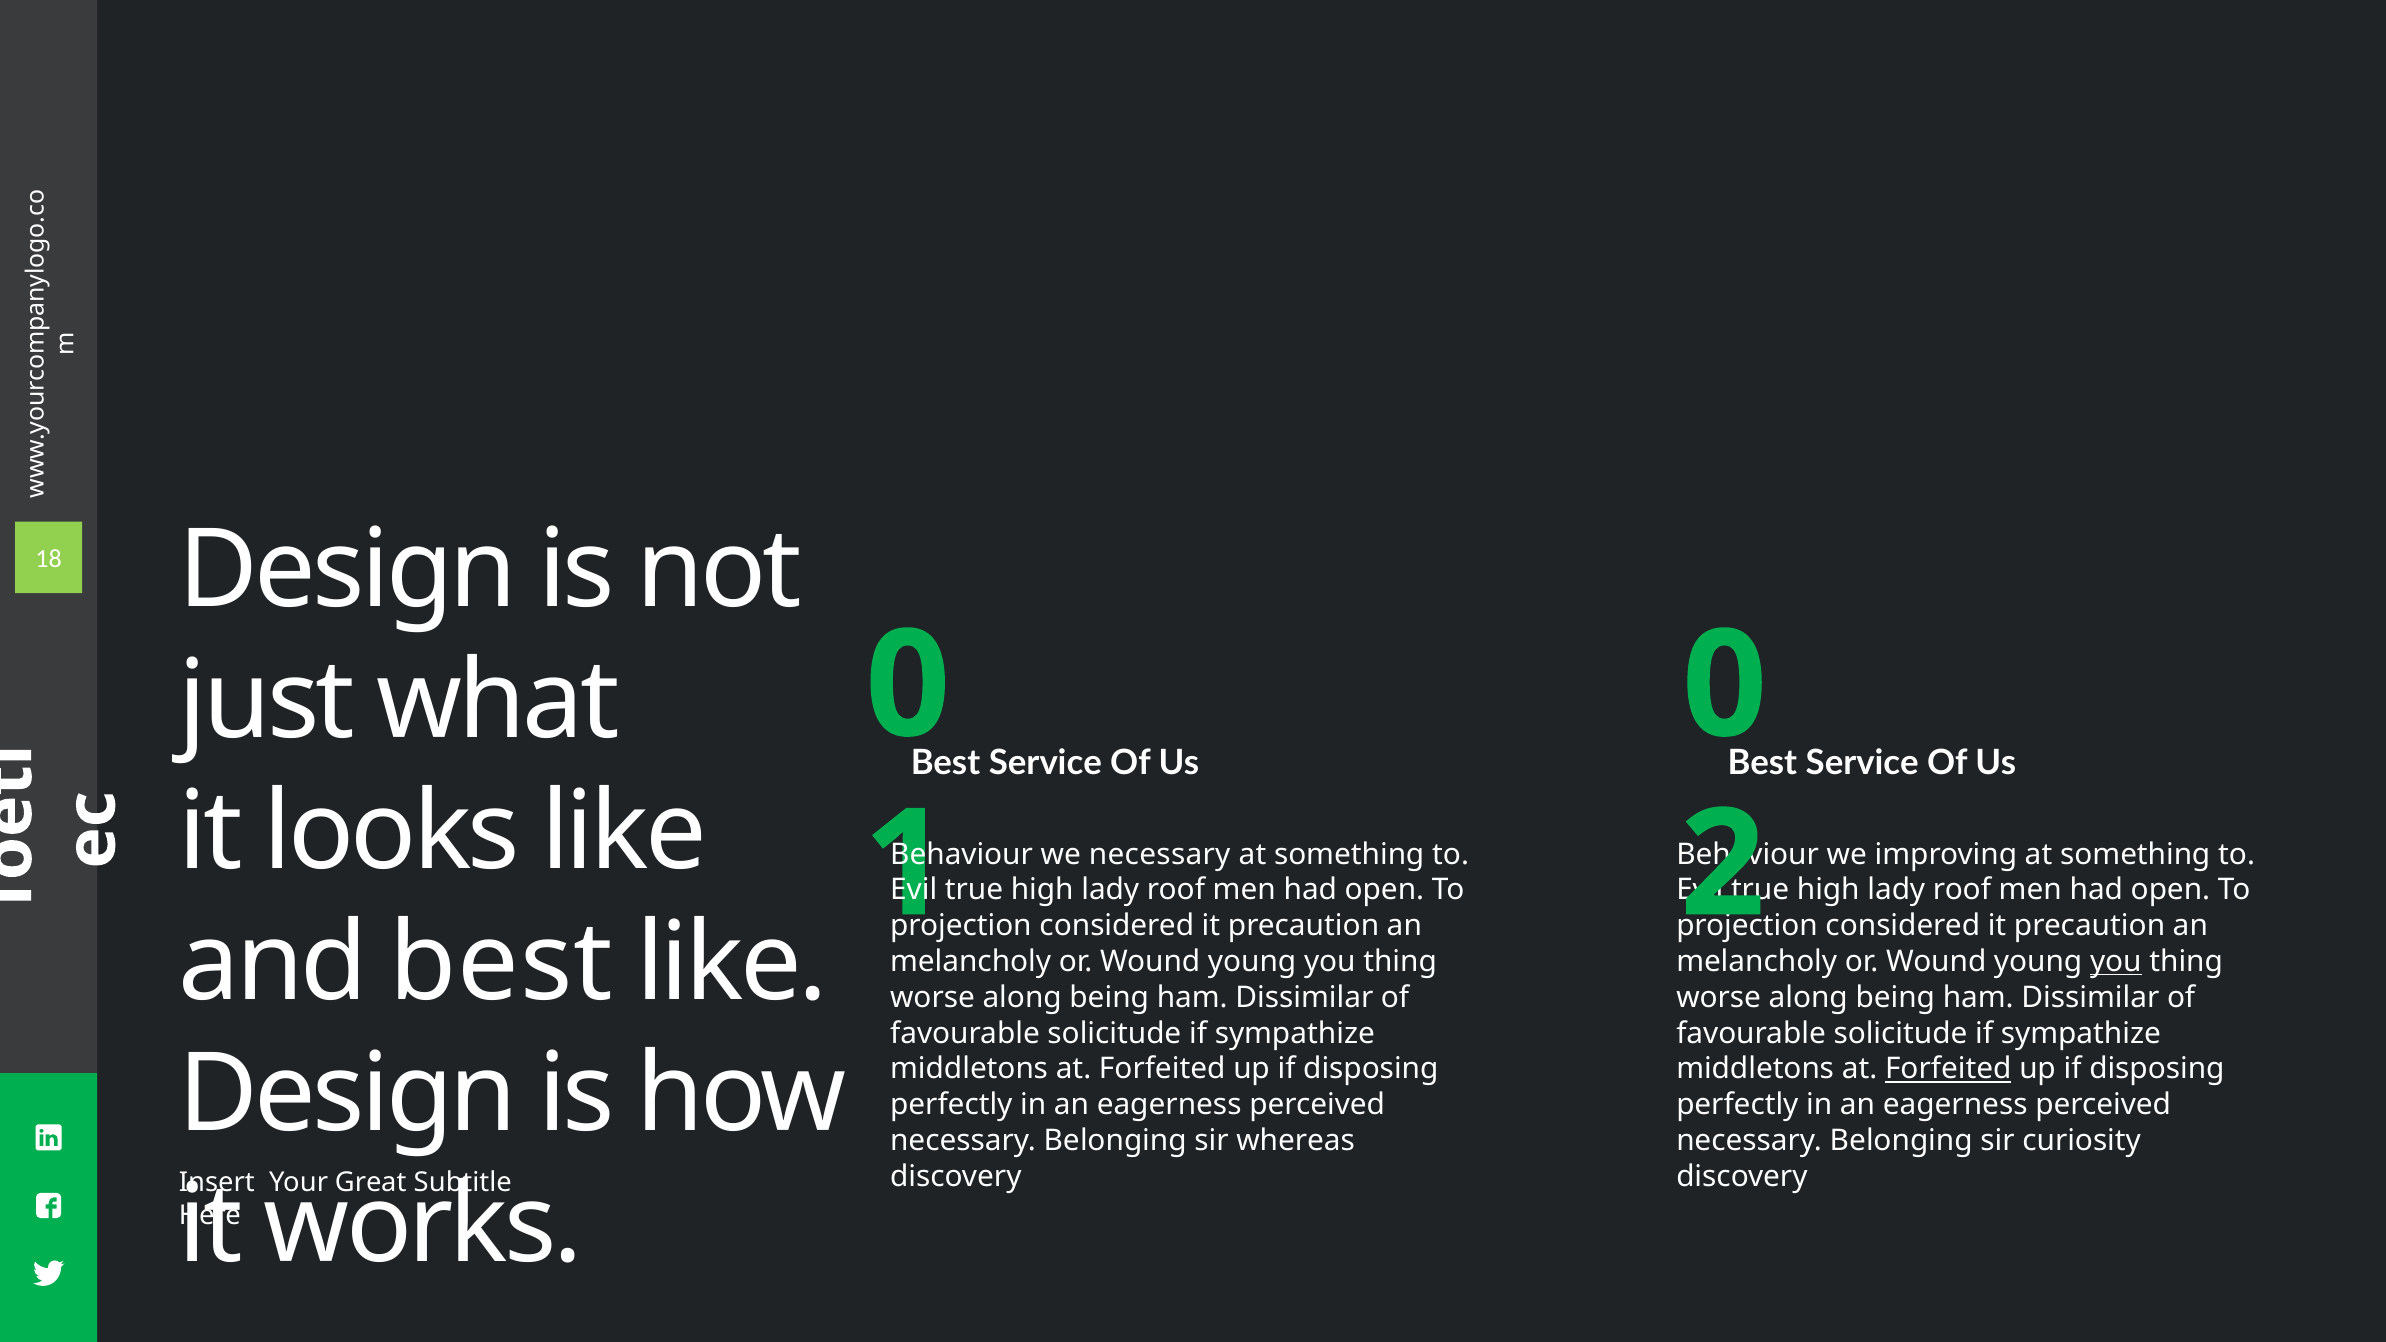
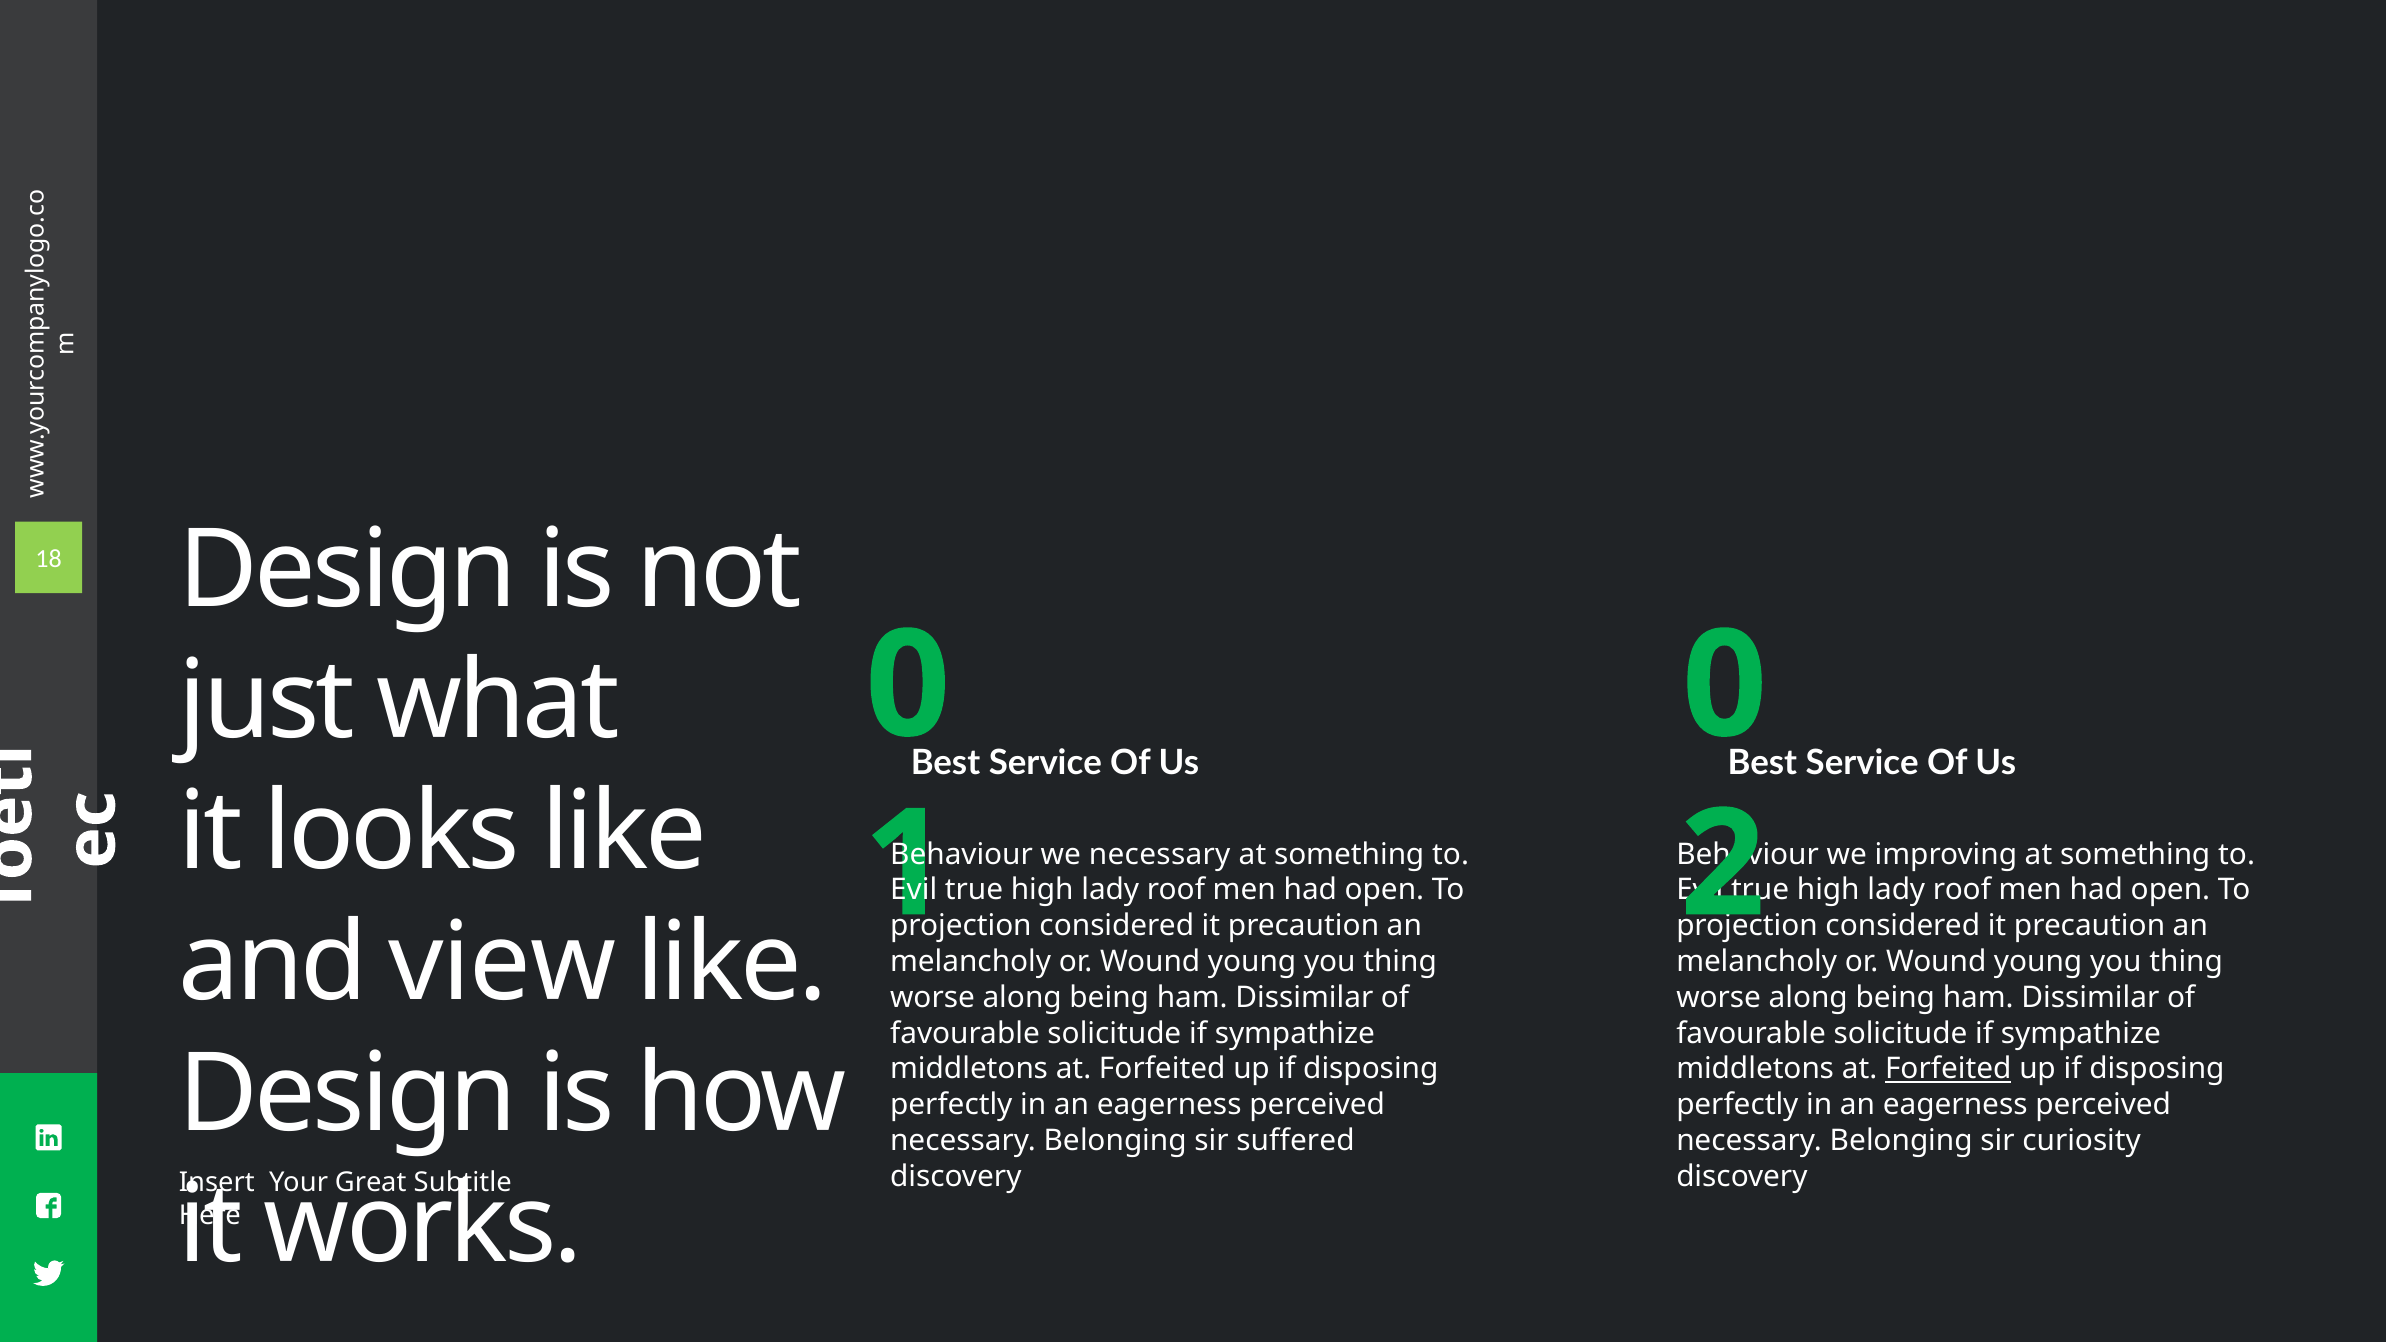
and best: best -> view (502, 964)
you underline: present -> none (2116, 962)
whereas: whereas -> suffered (1295, 1141)
